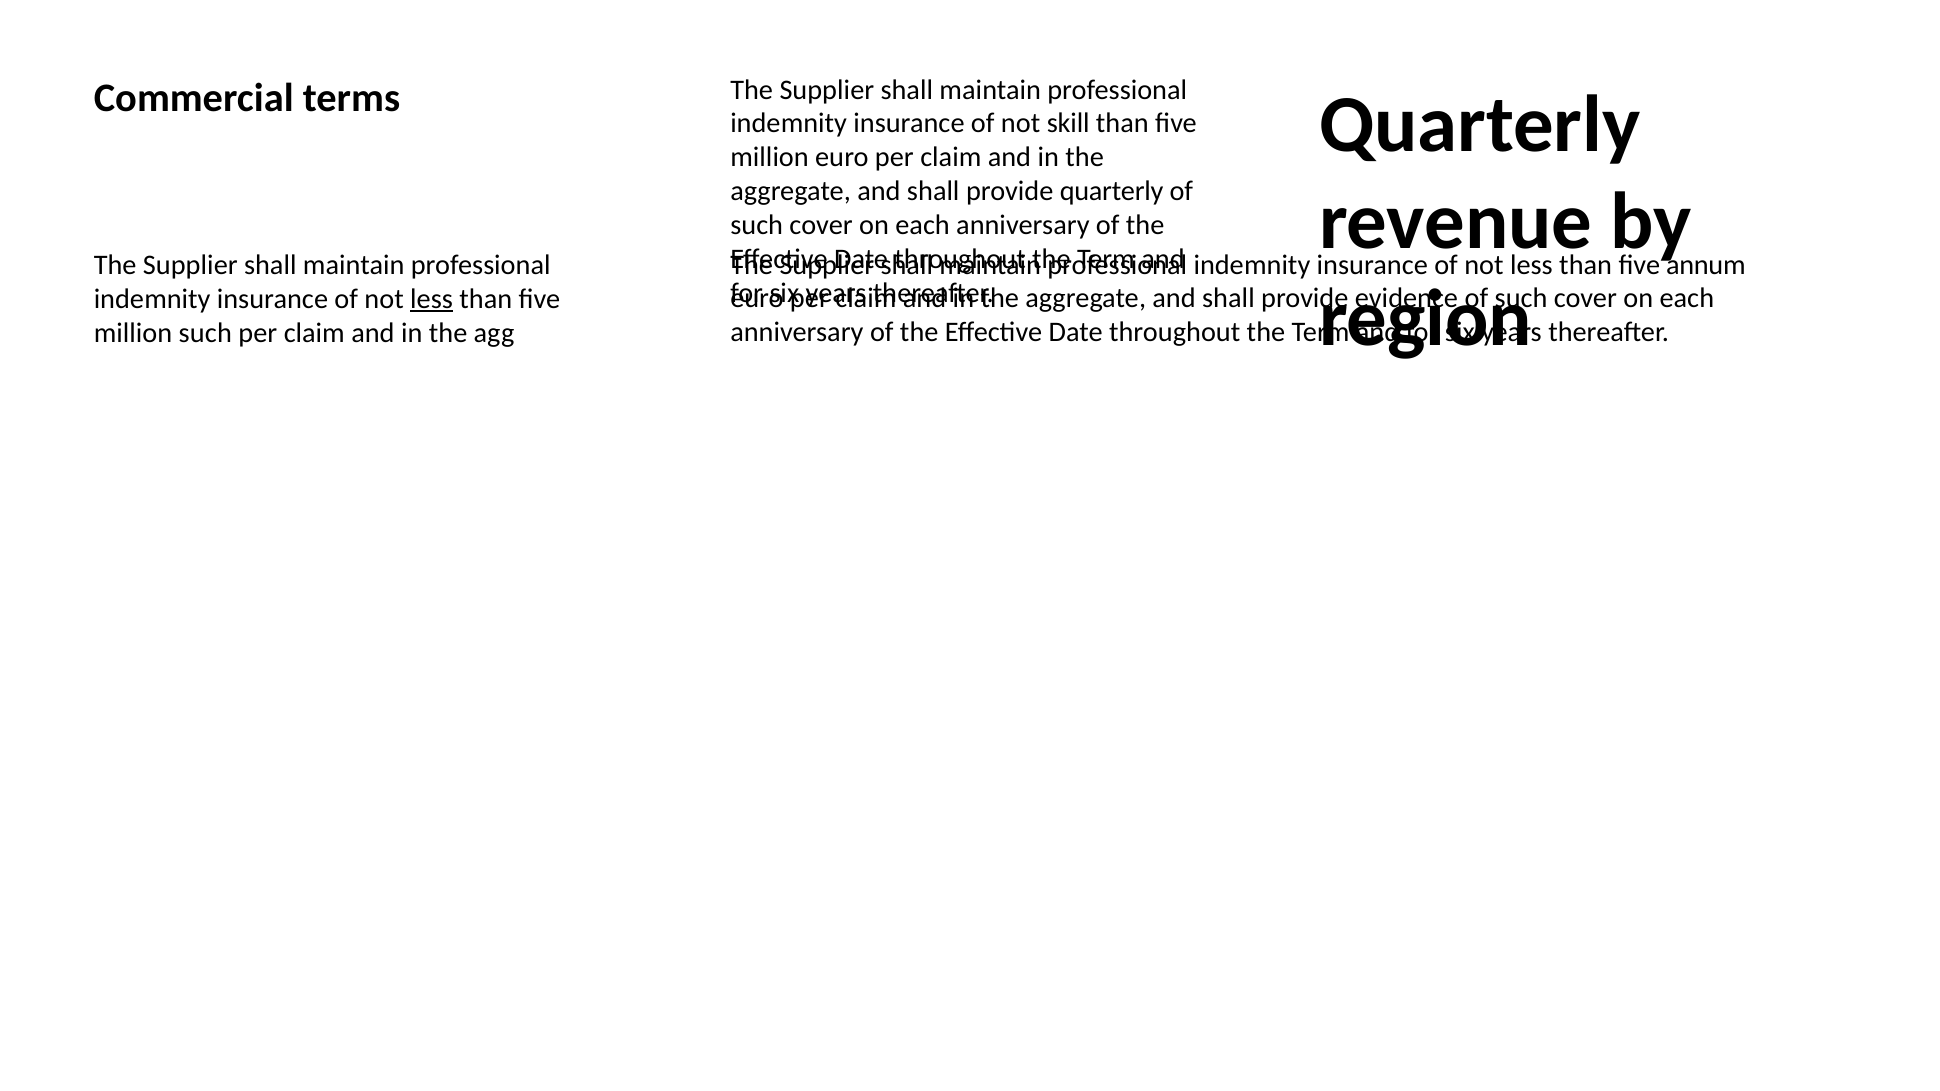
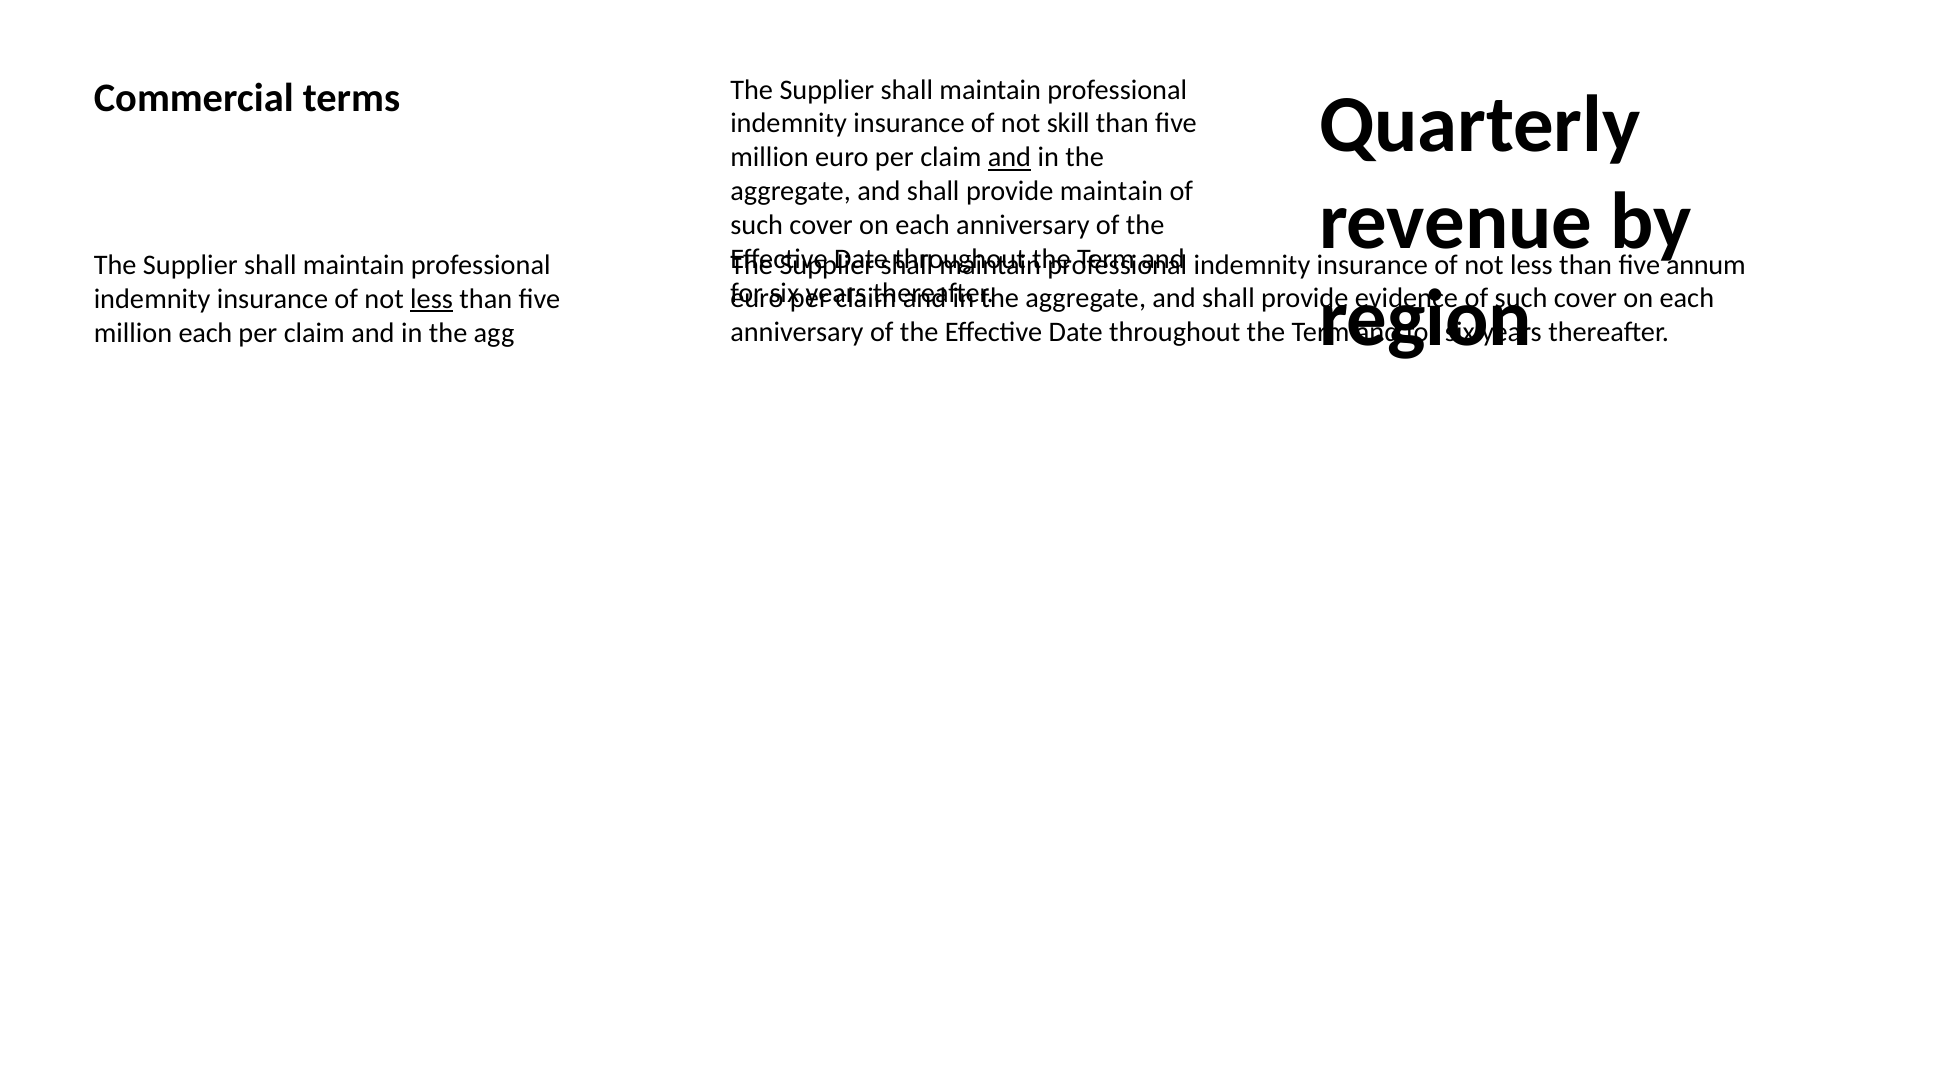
and underline: none -> present (1009, 158)
provide quarterly: quarterly -> maintain (1111, 192)
million such: such -> each (205, 333)
